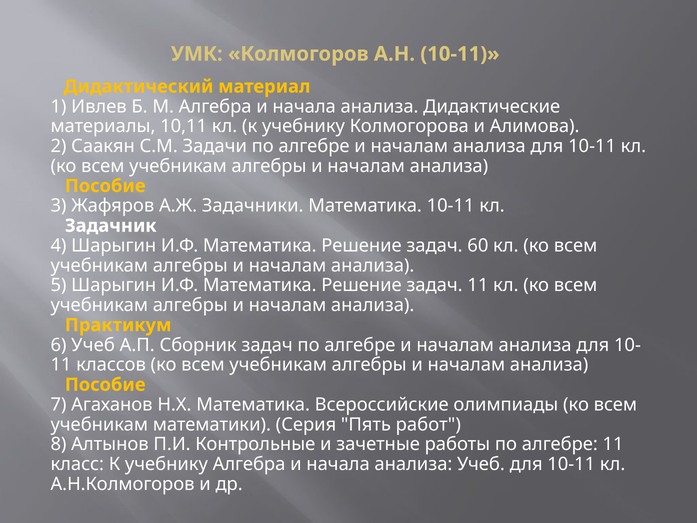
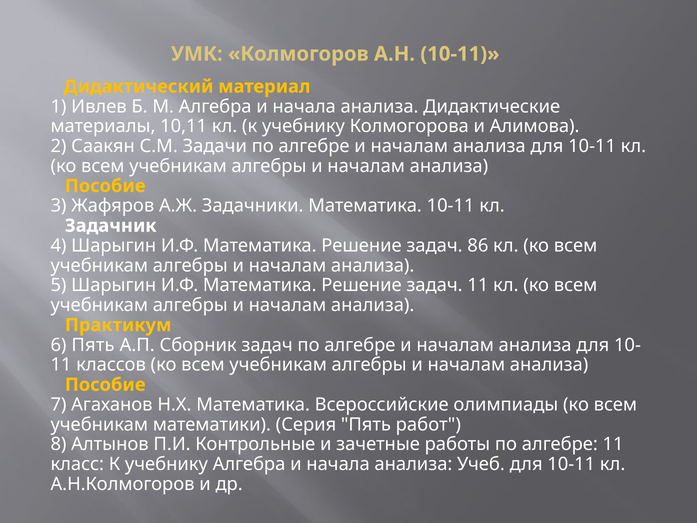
60: 60 -> 86 (478, 245)
6 Учеб: Учеб -> Пять (93, 345)
